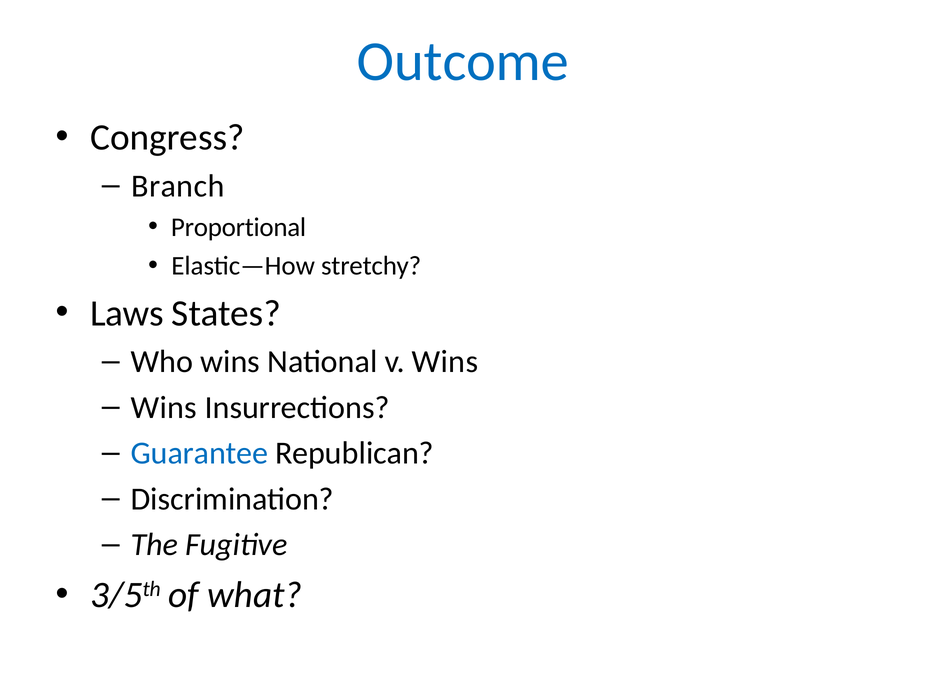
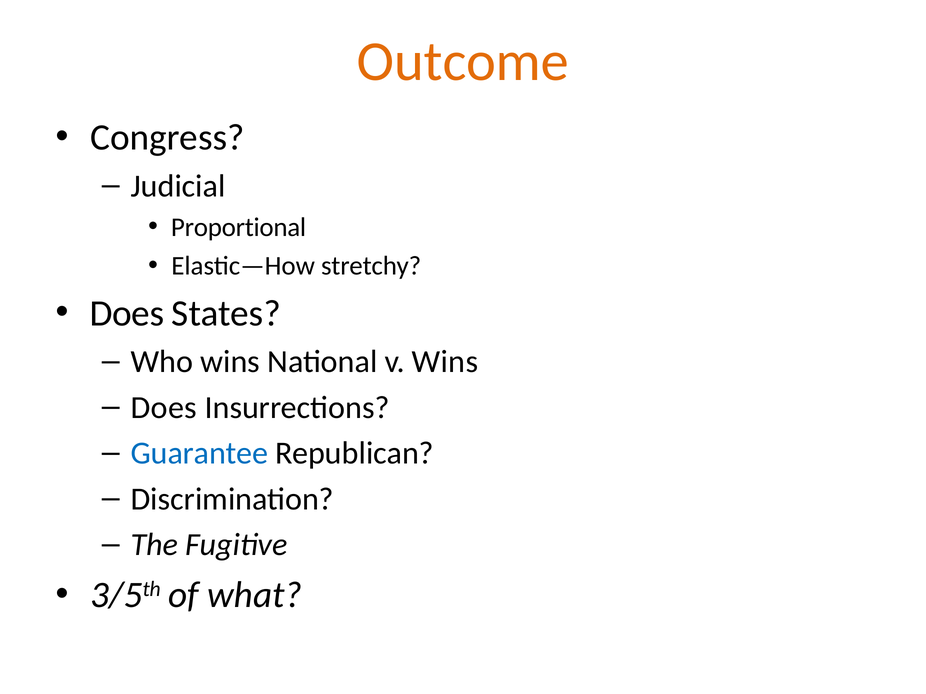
Outcome colour: blue -> orange (463, 62)
Branch: Branch -> Judicial (178, 186)
Laws: Laws -> Does (127, 314)
Wins: Wins -> Does (164, 408)
